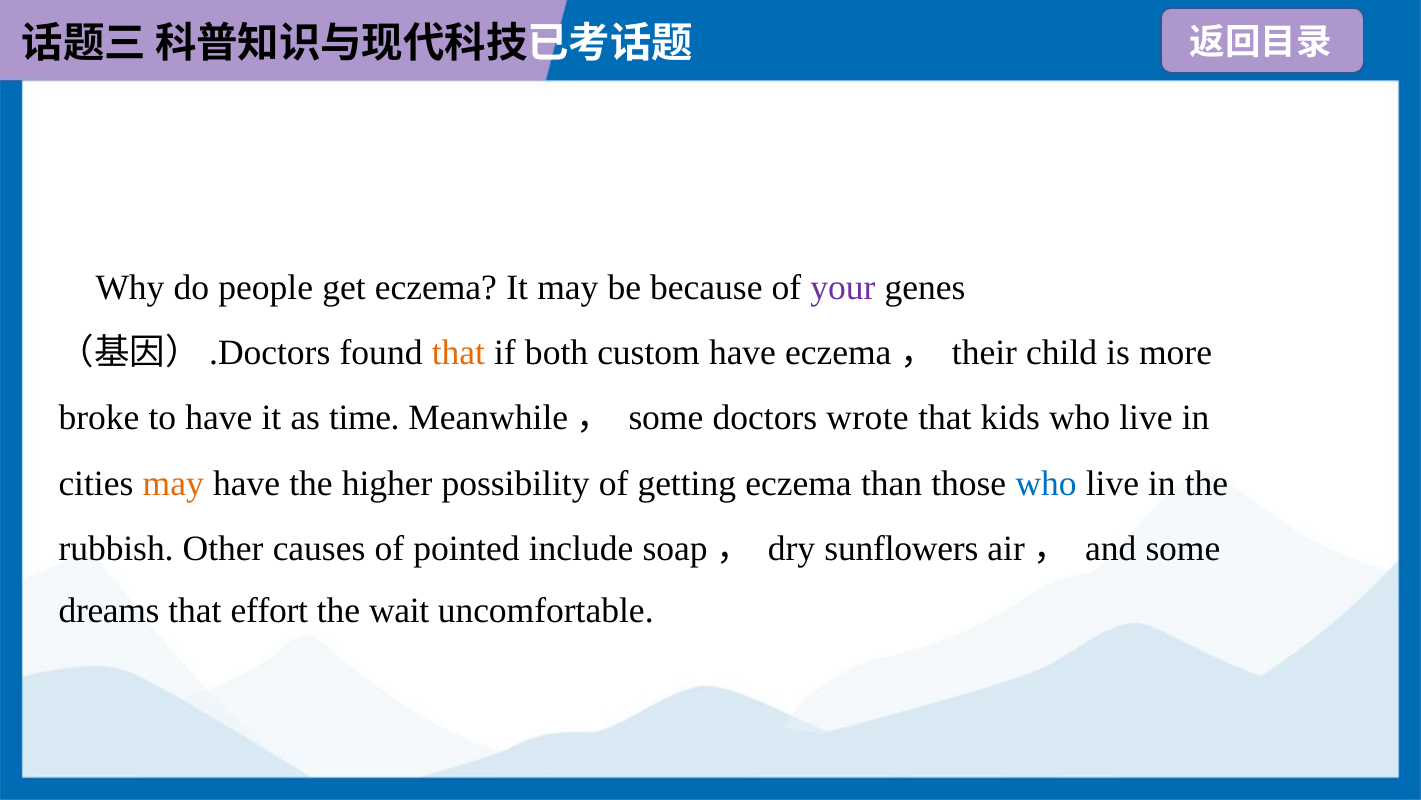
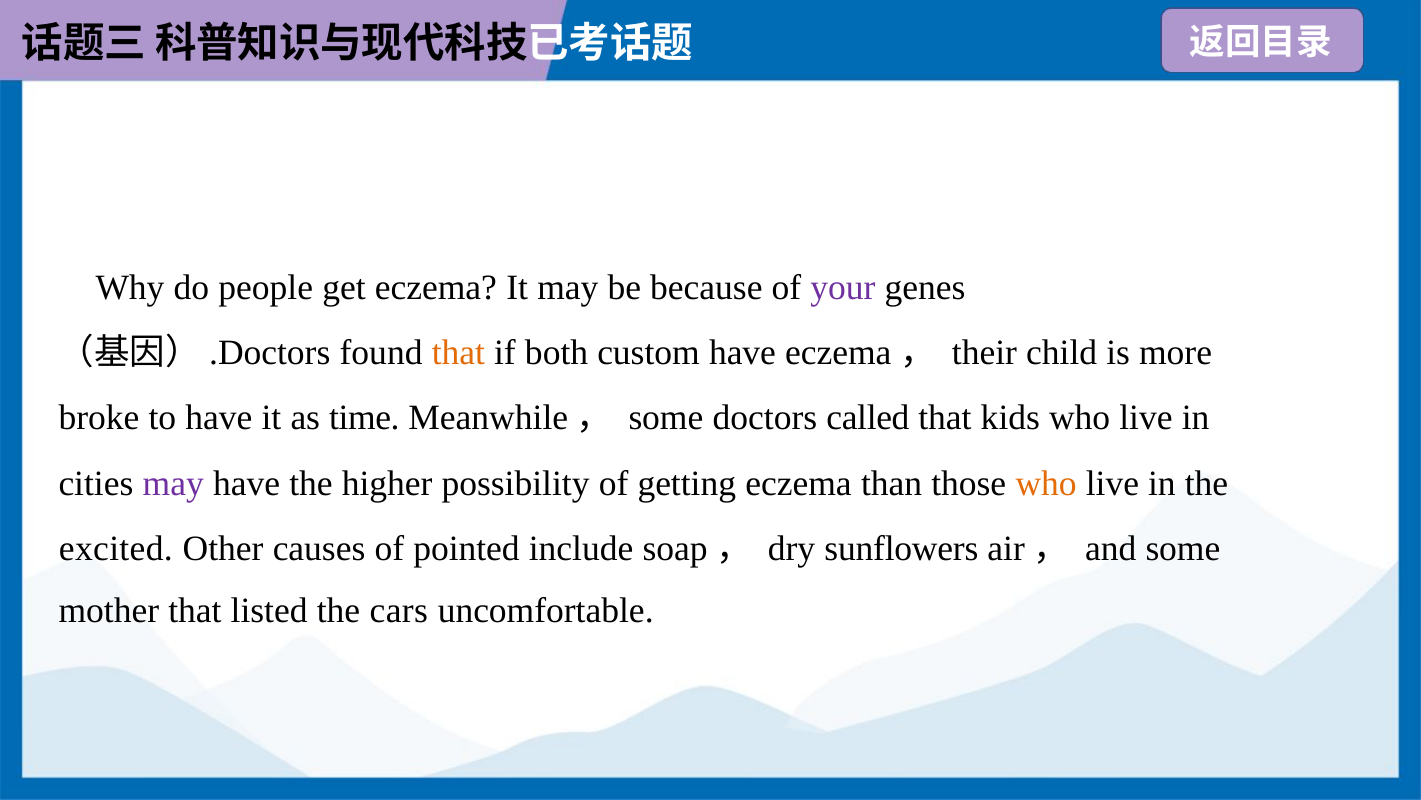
wrote: wrote -> called (868, 418)
may colour: orange -> purple (173, 483)
who colour: blue -> orange (1046, 483)
rubbish: rubbish -> excited (116, 548)
dreams: dreams -> mother (109, 610)
effort: effort -> listed (269, 610)
wait: wait -> cars (399, 610)
